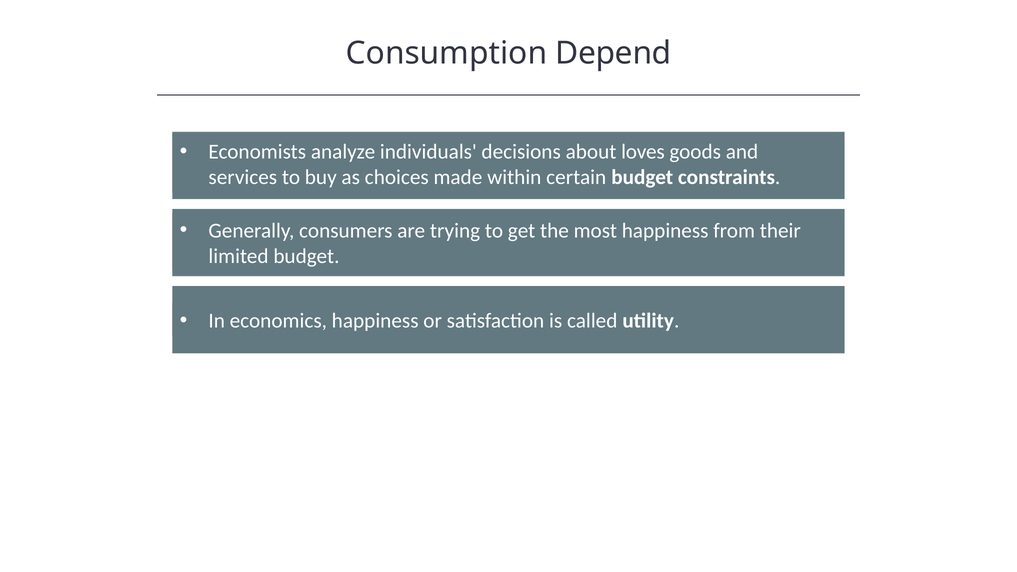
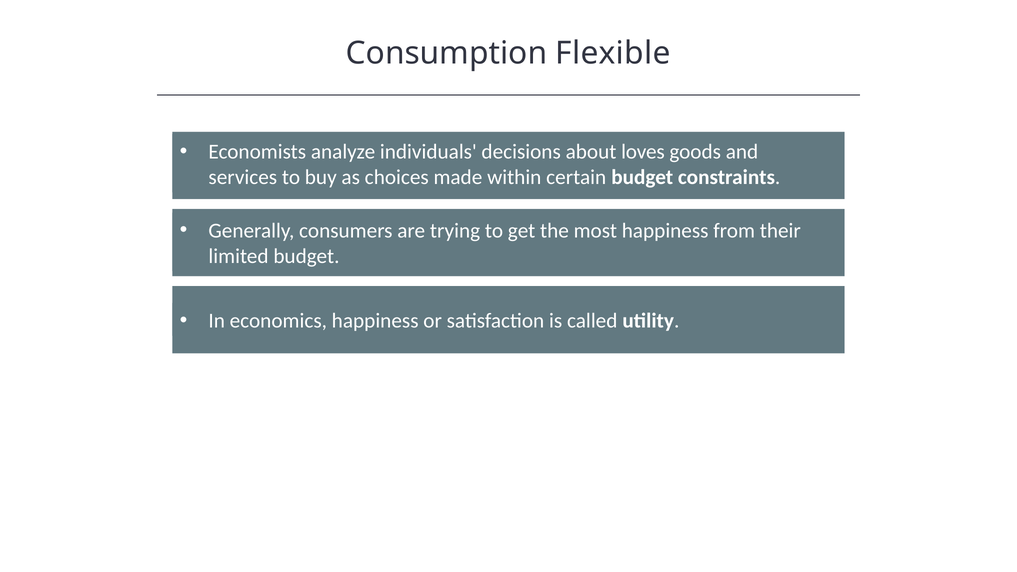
Depend: Depend -> Flexible (613, 53)
